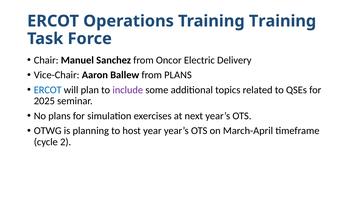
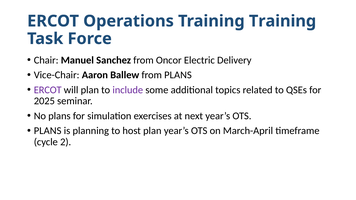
ERCOT colour: blue -> purple (48, 90)
OTWG: OTWG -> PLANS (48, 131)
host year: year -> plan (152, 131)
